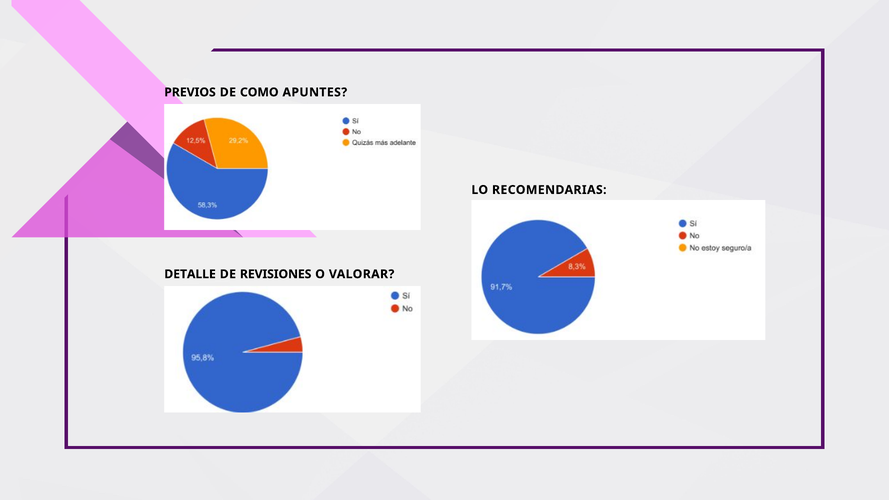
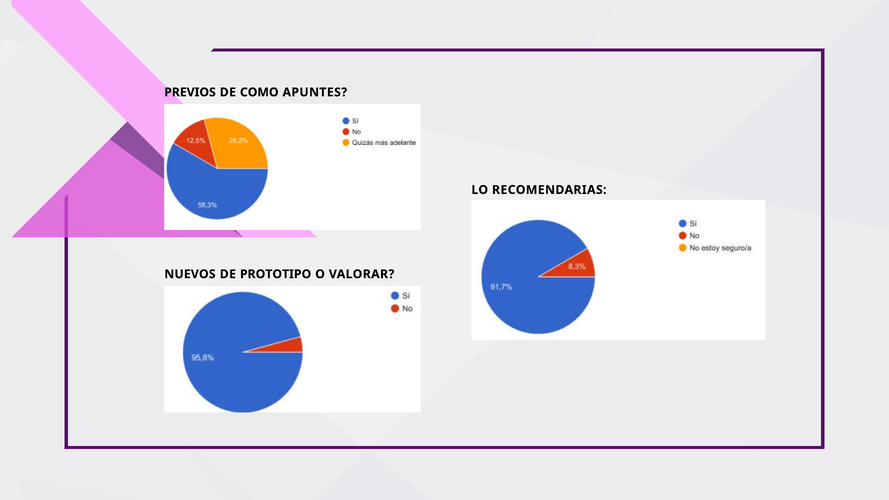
DETALLE: DETALLE -> NUEVOS (190, 274)
REVISIONES: REVISIONES -> PROTOTIPO (276, 274)
